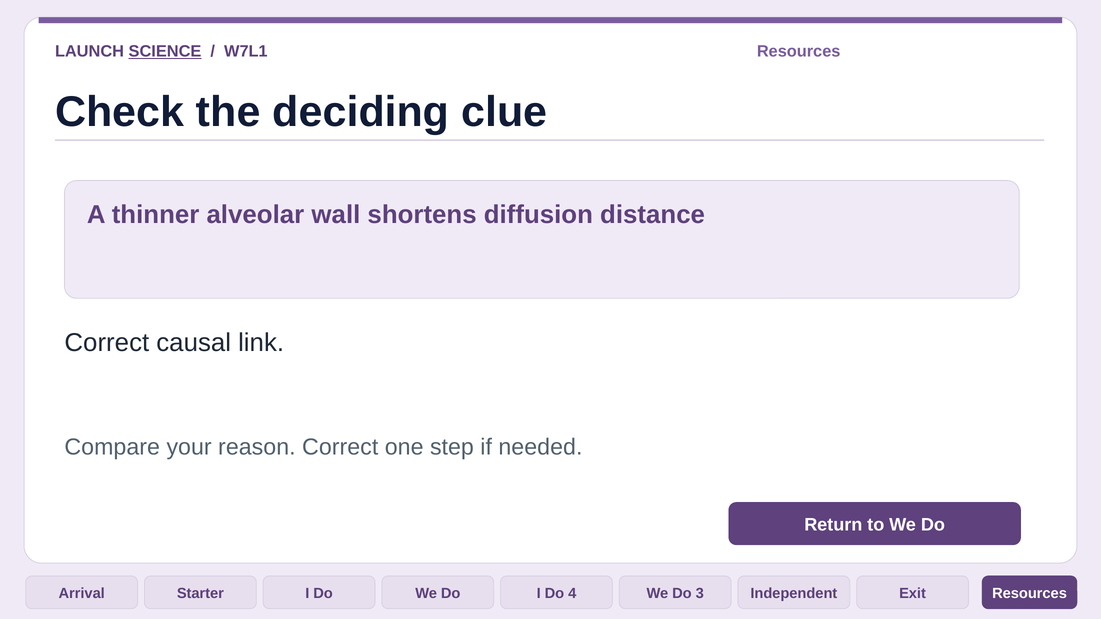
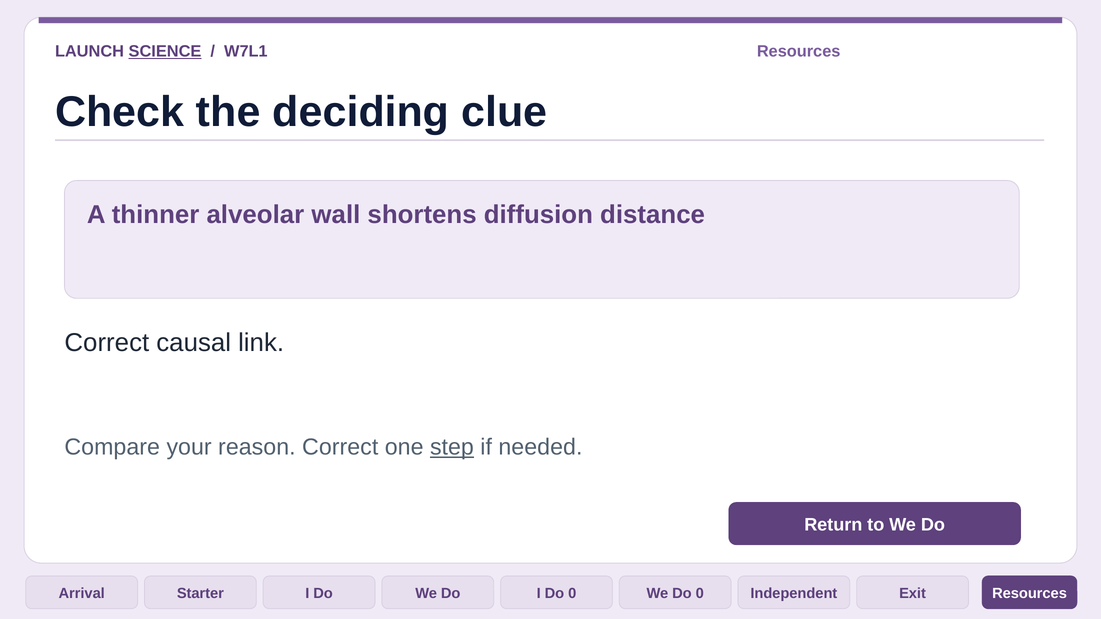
step underline: none -> present (452, 448)
I Do 4: 4 -> 0 (572, 594)
We Do 3: 3 -> 0 (700, 594)
